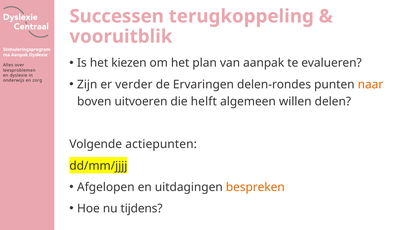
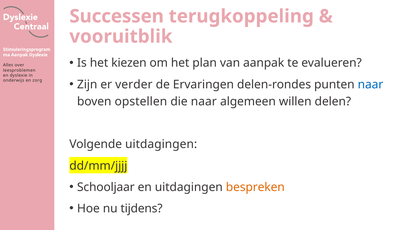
naar colour: orange -> blue (371, 84)
uitvoeren: uitvoeren -> opstellen (141, 102)
die helft: helft -> naar (204, 102)
Volgende actiepunten: actiepunten -> uitdagingen (161, 144)
Afgelopen: Afgelopen -> Schooljaar (106, 187)
